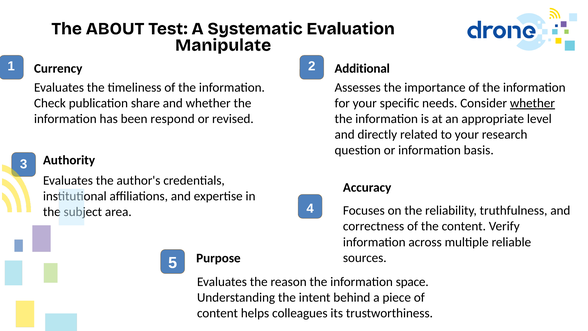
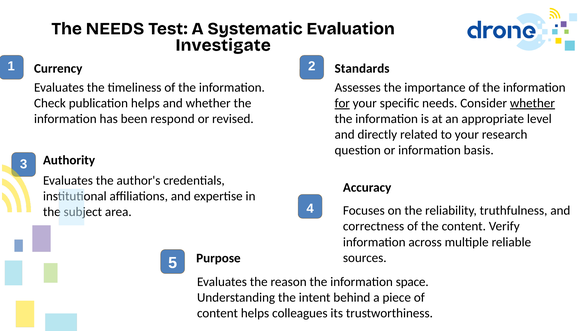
The ABOUT: ABOUT -> NEEDS (115, 29)
Manipulate: Manipulate -> Investigate (223, 45)
Additional: Additional -> Standards (362, 68)
publication share: share -> helps (145, 103)
for underline: none -> present (342, 103)
